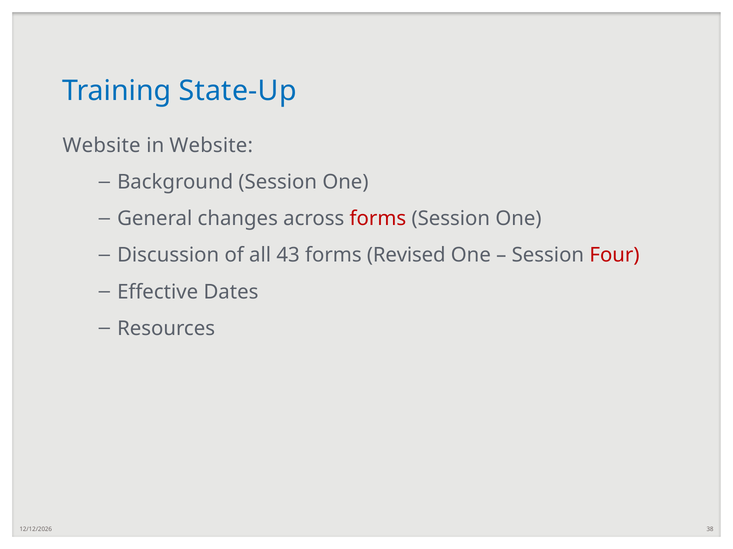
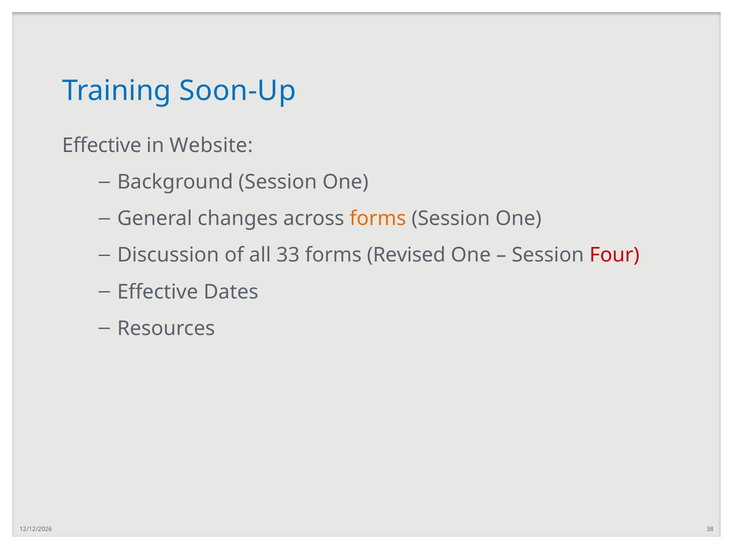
State-Up: State-Up -> Soon-Up (238, 91)
Website: Website -> Effective (102, 146)
forms colour: red -> orange (378, 219)
43: 43 -> 33 (288, 256)
